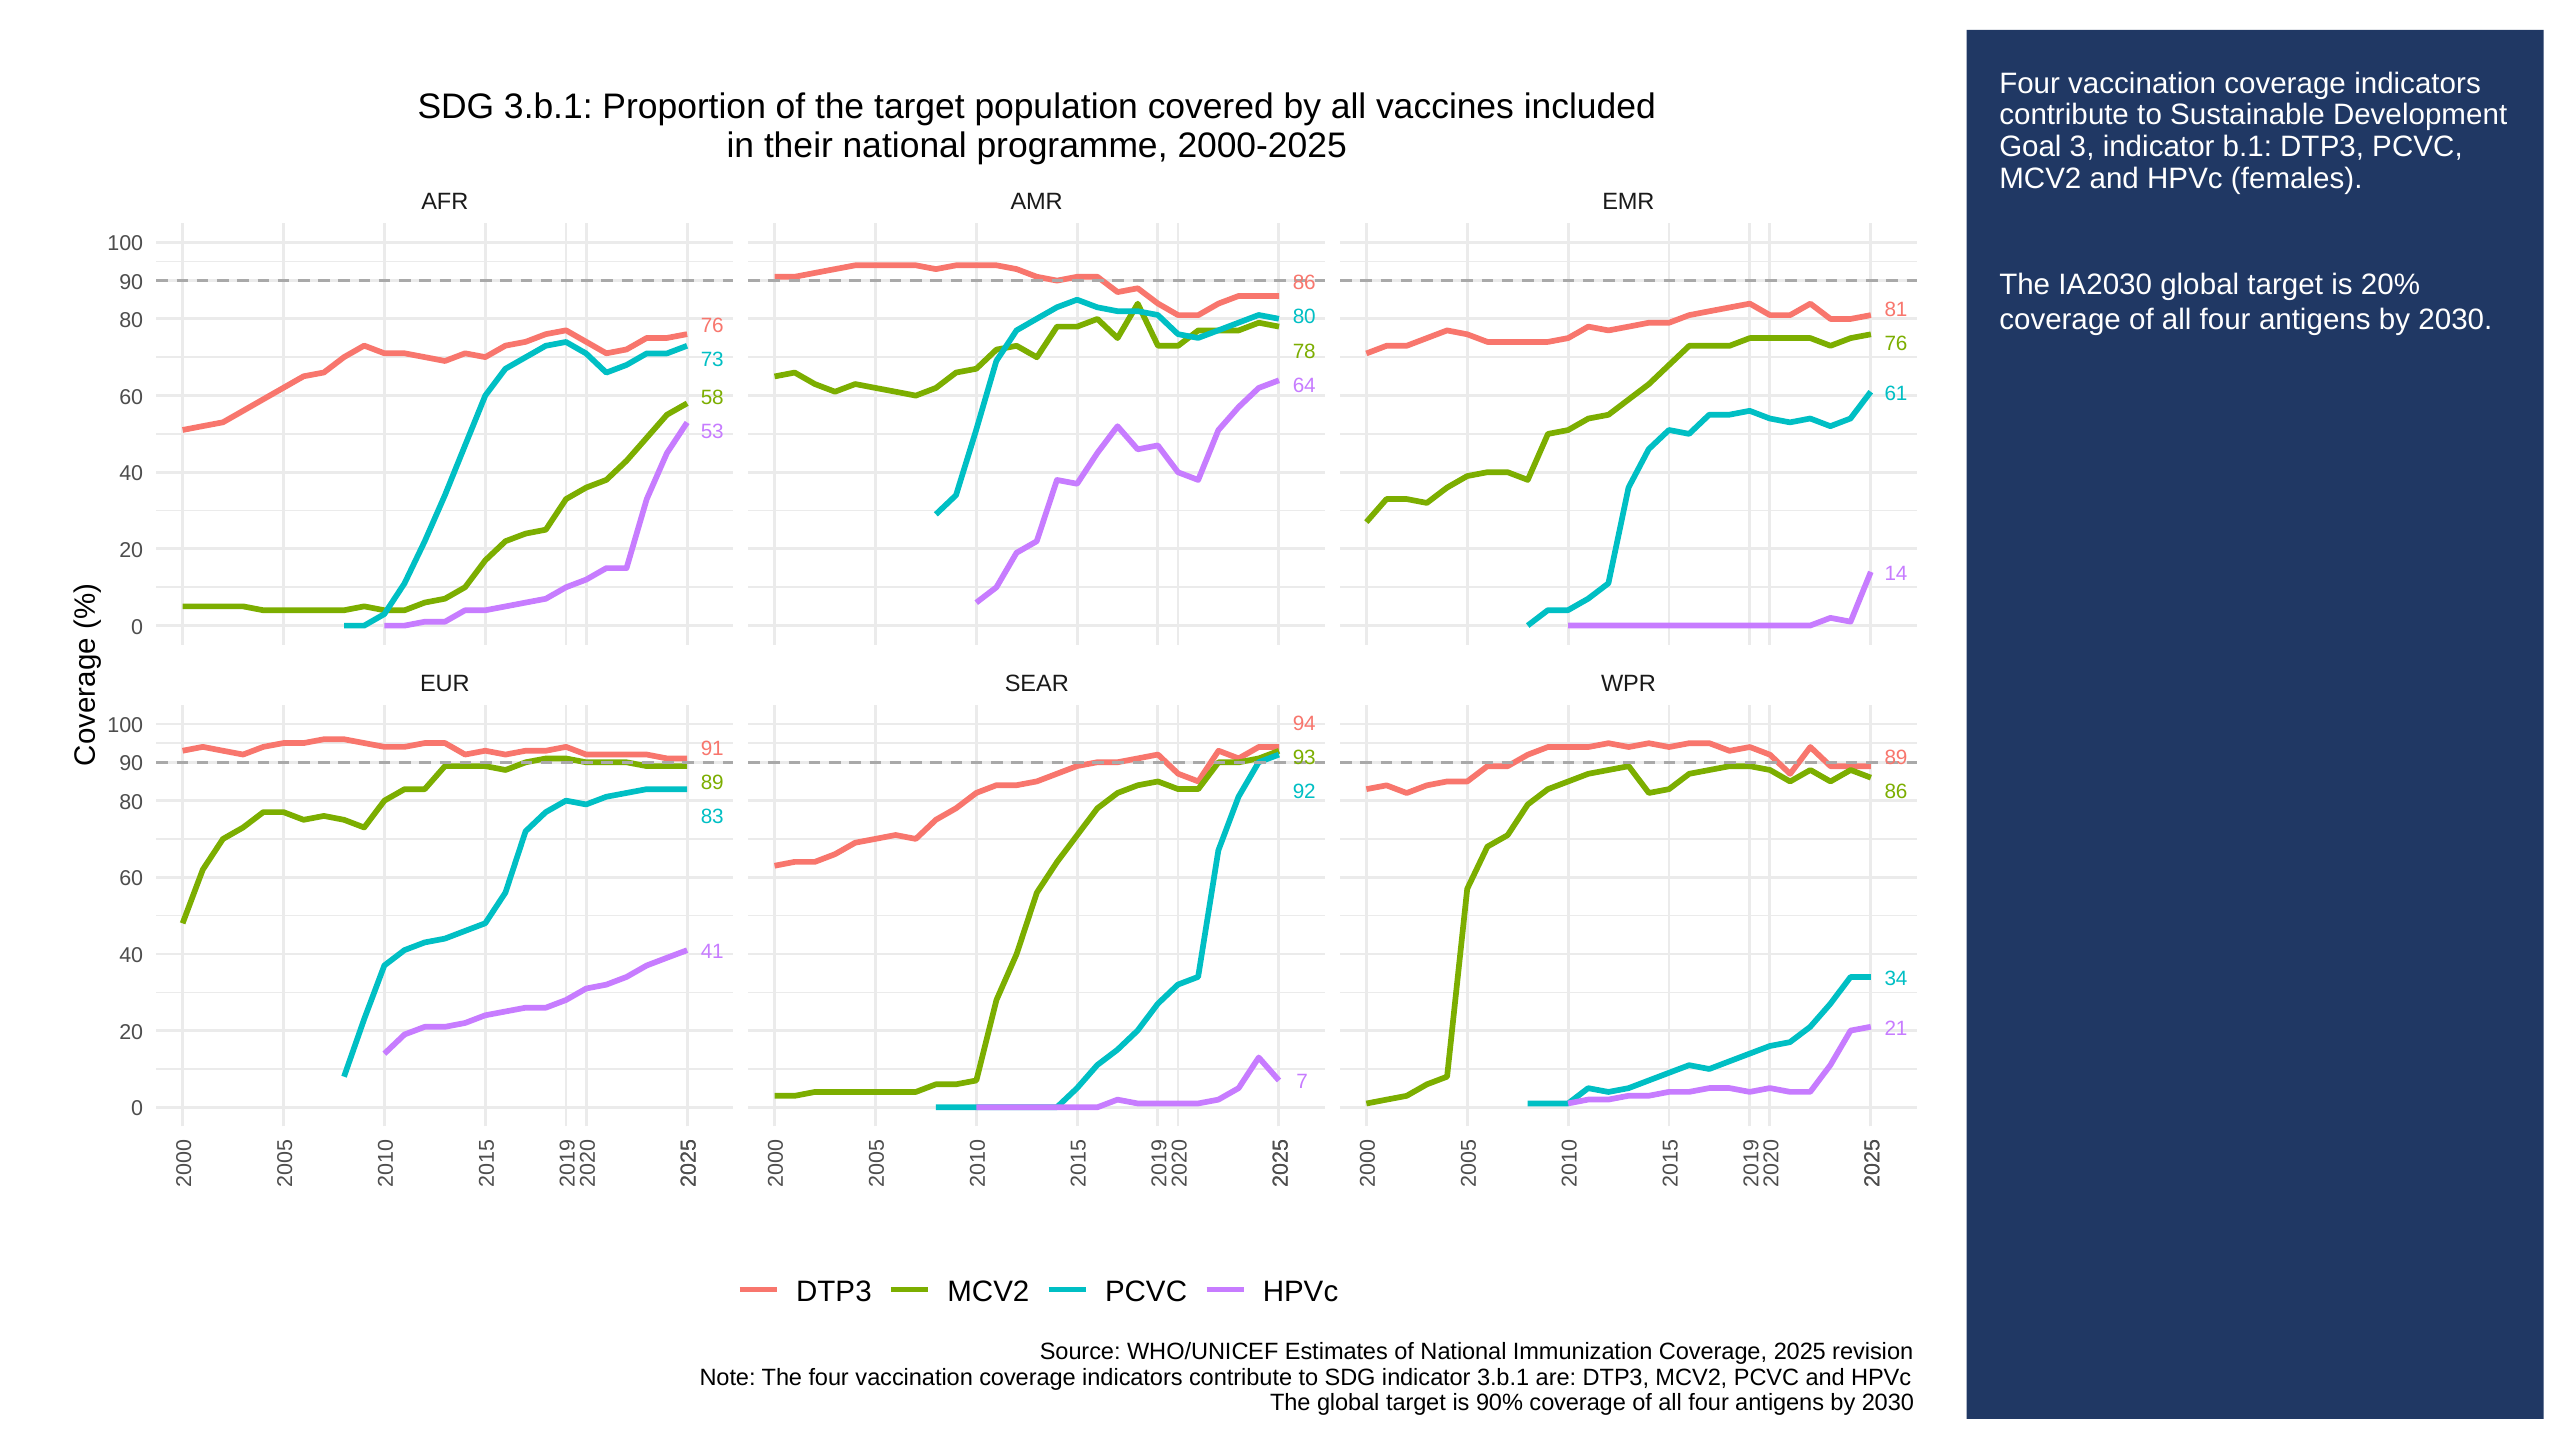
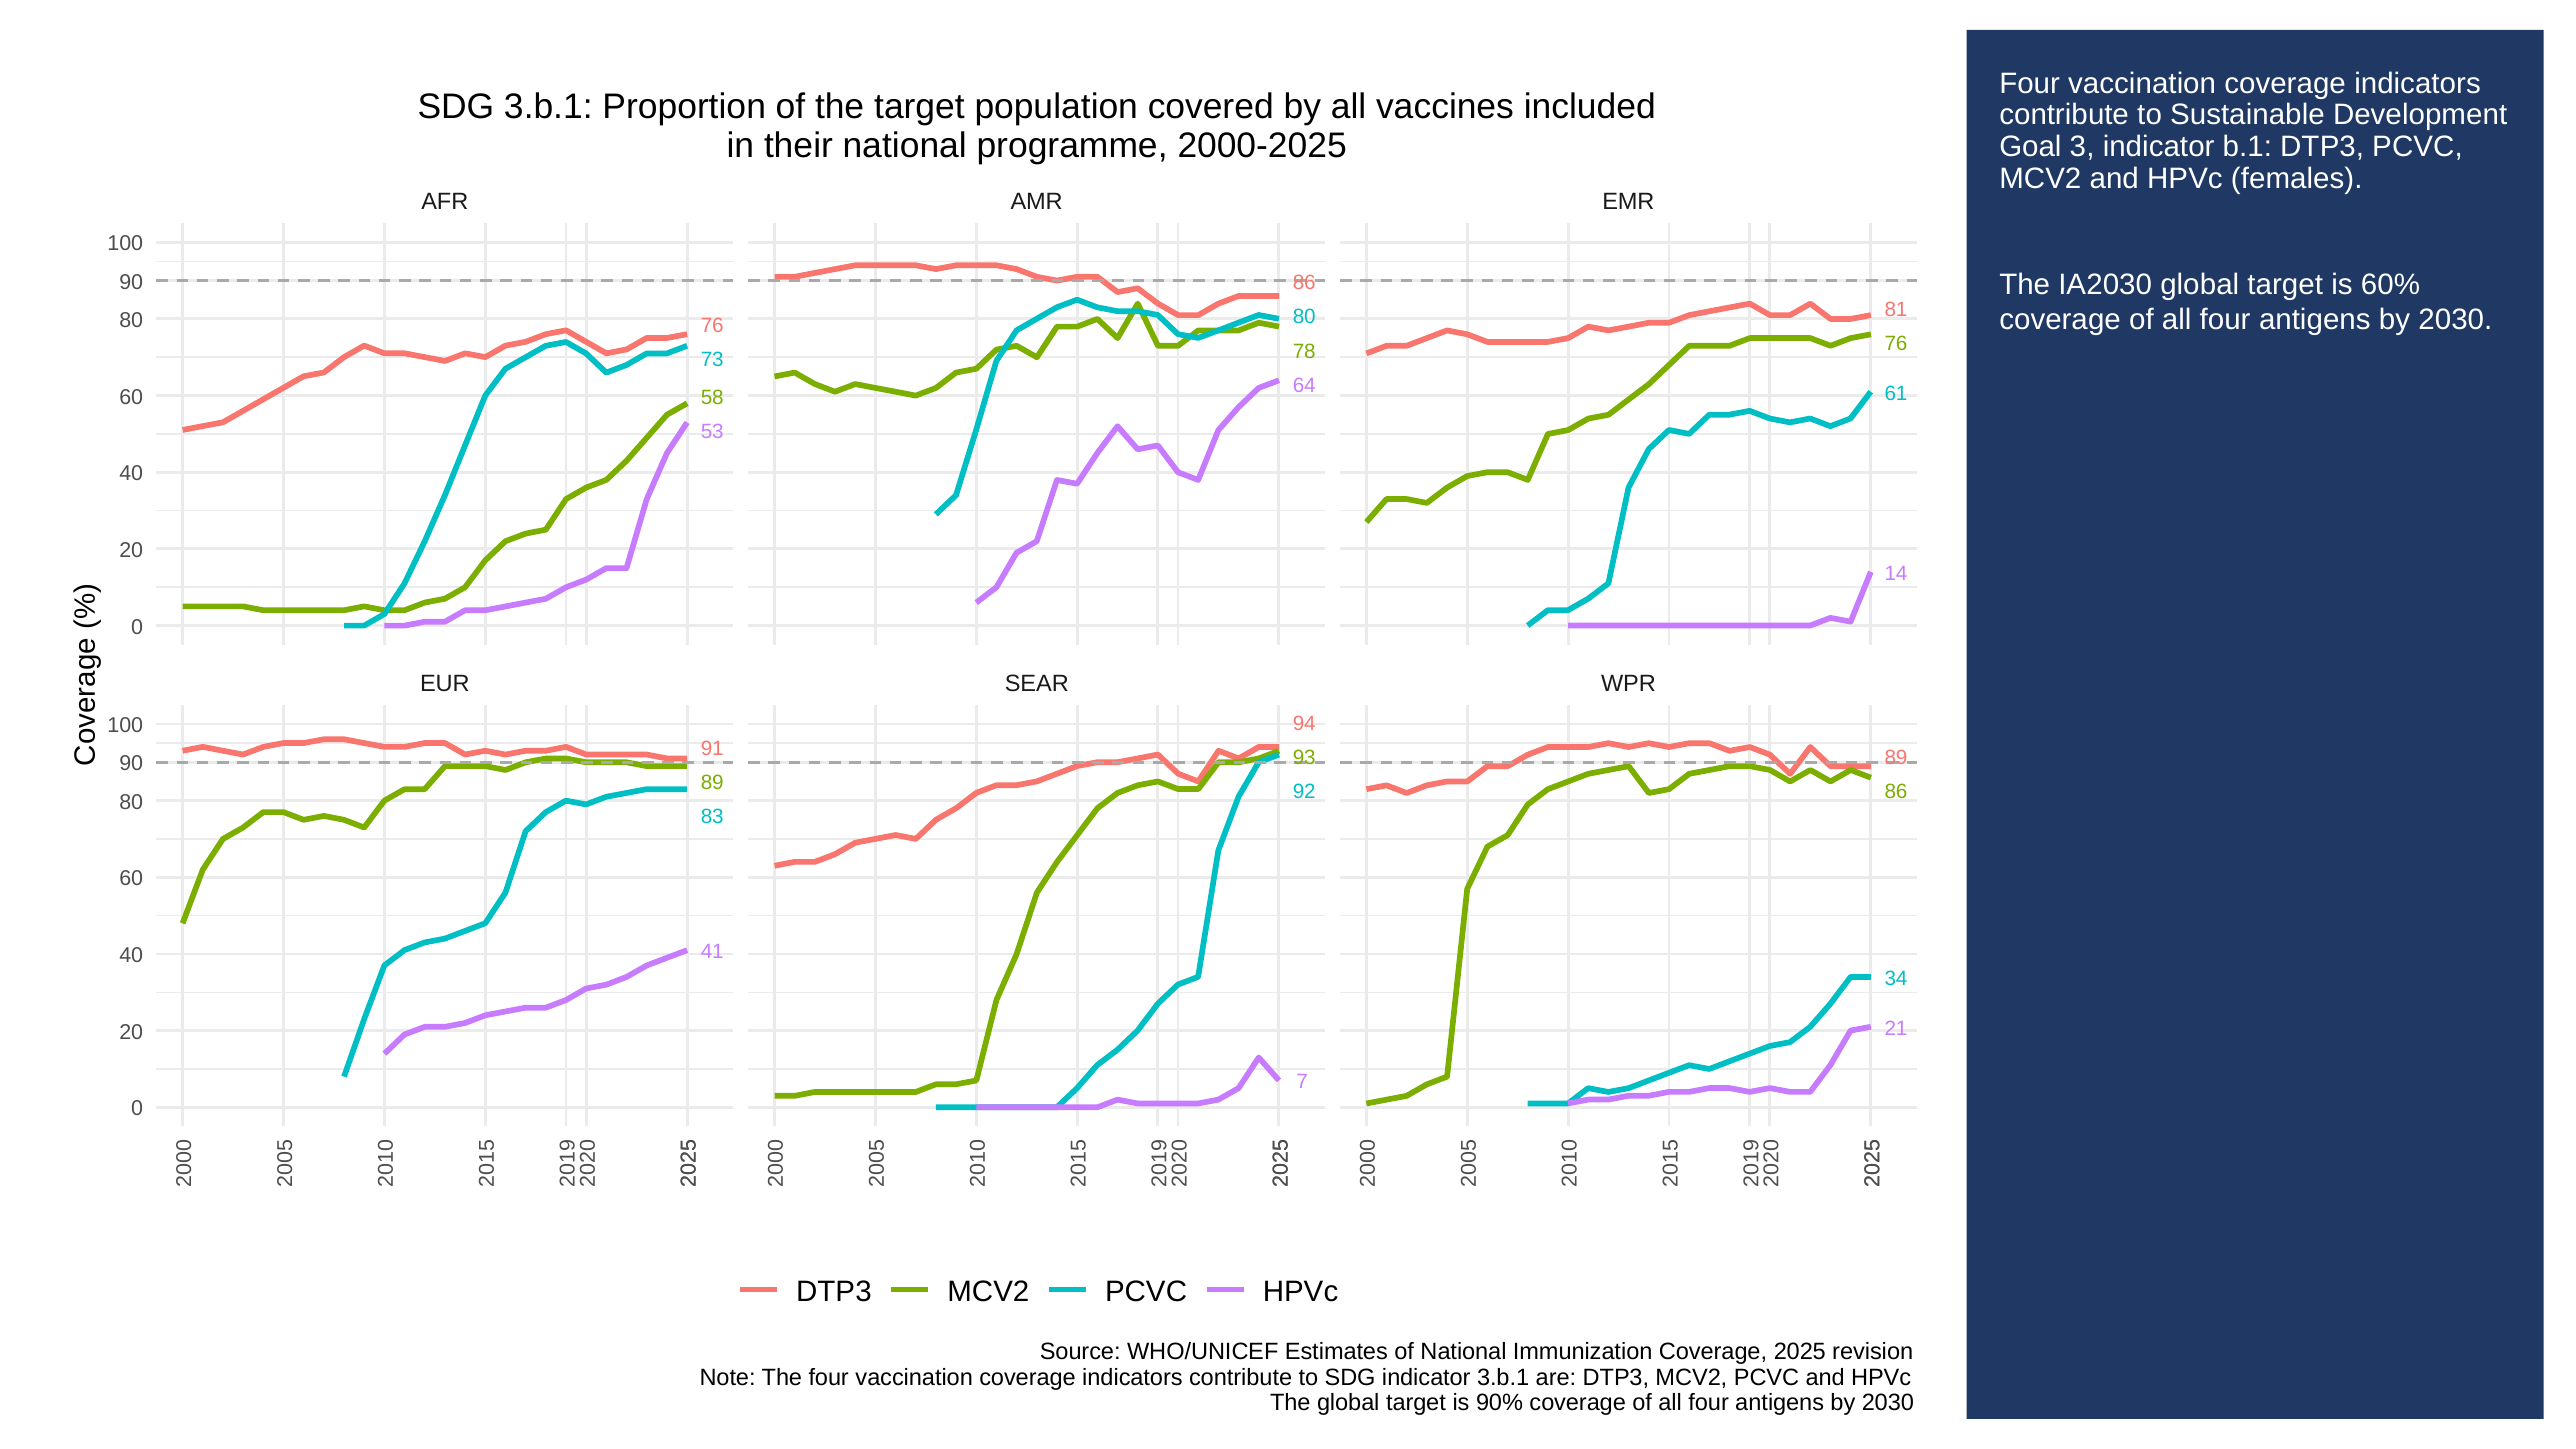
20%: 20% -> 60% (2390, 285)
